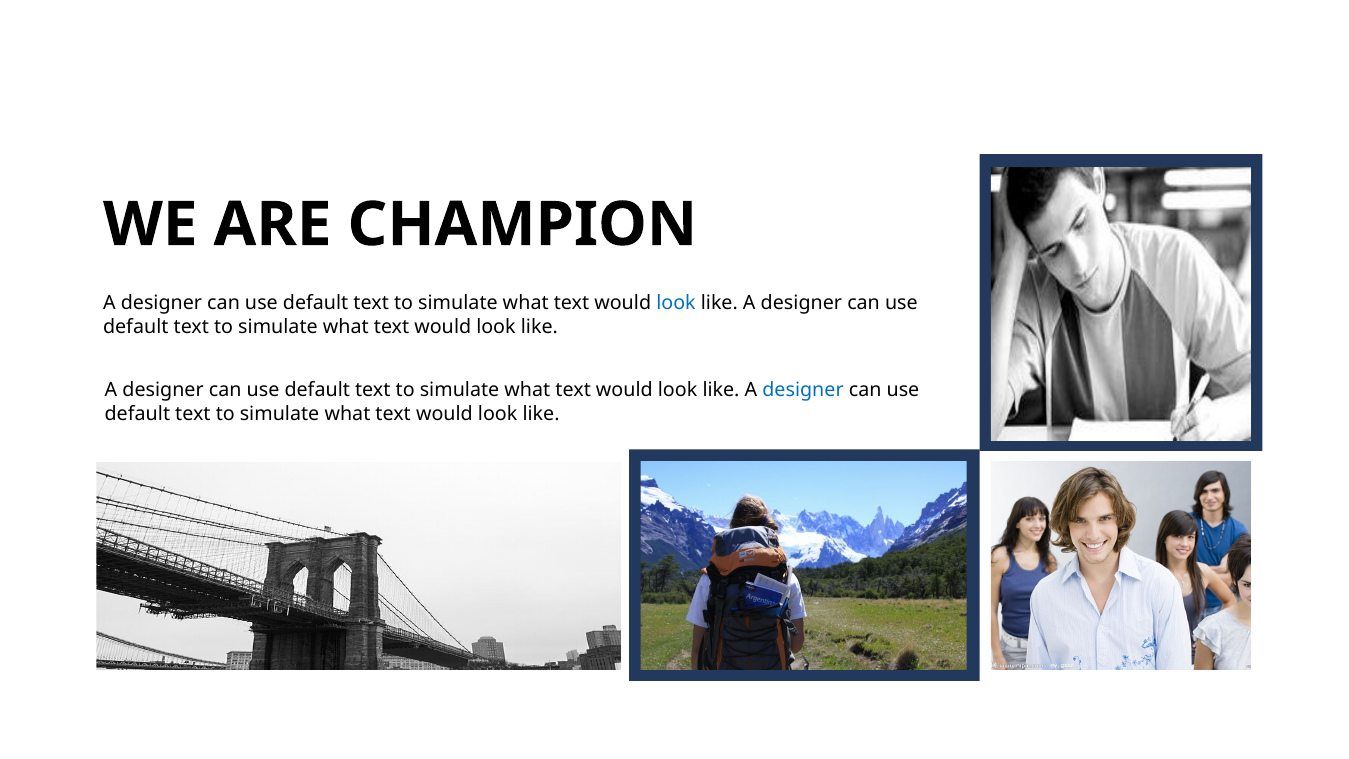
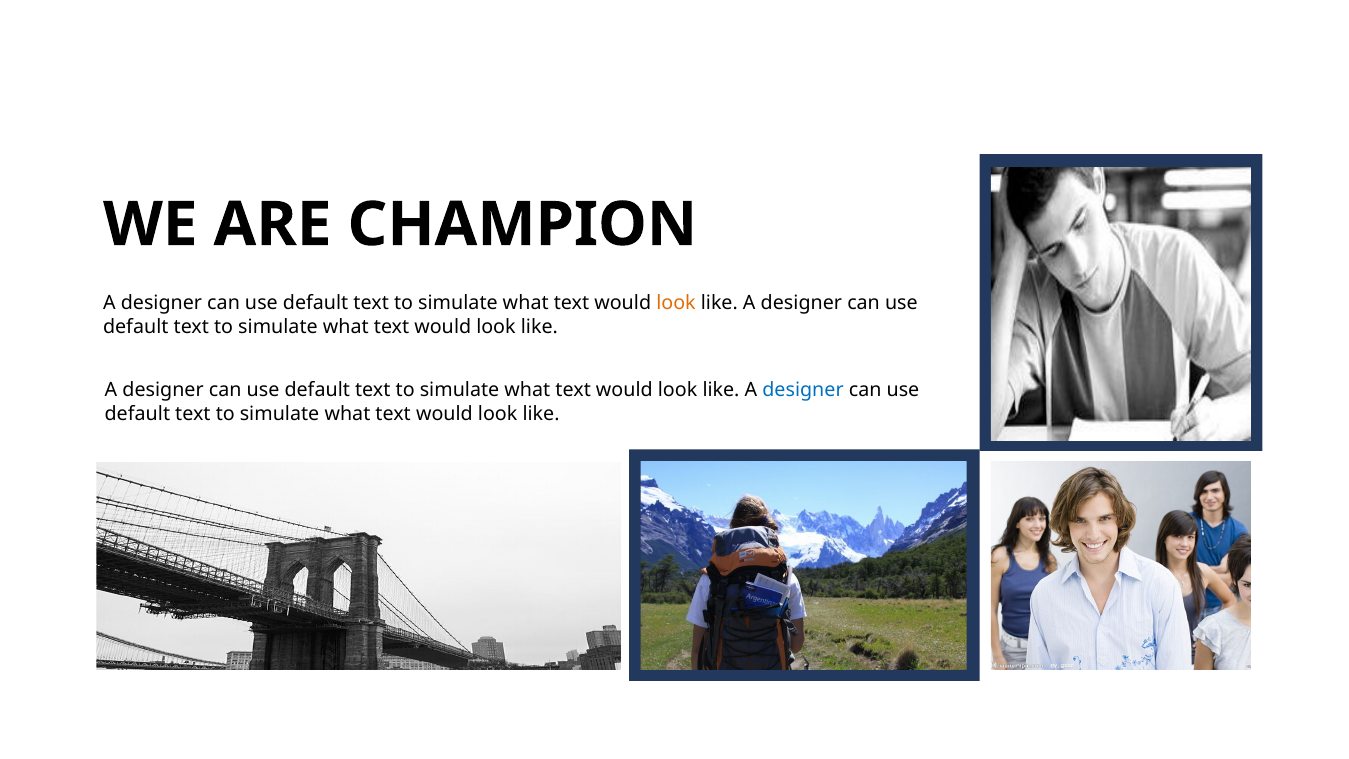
look colour: blue -> orange (676, 303)
